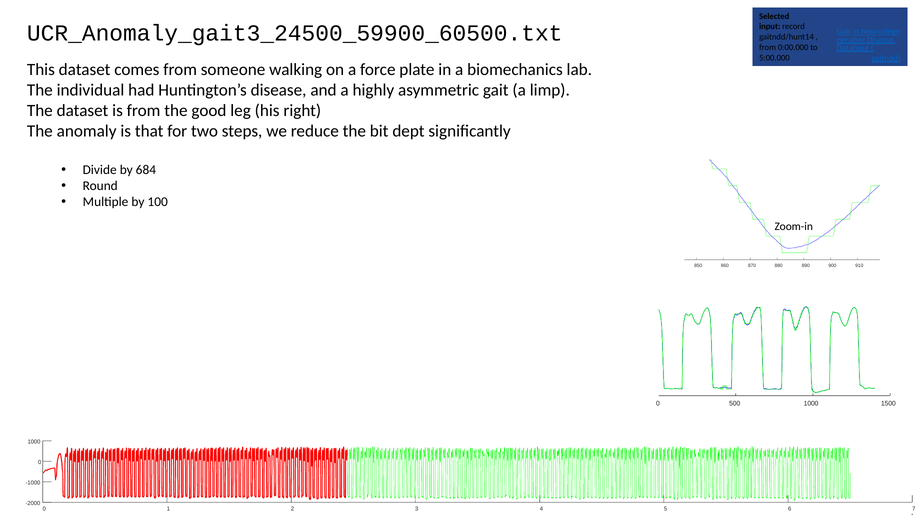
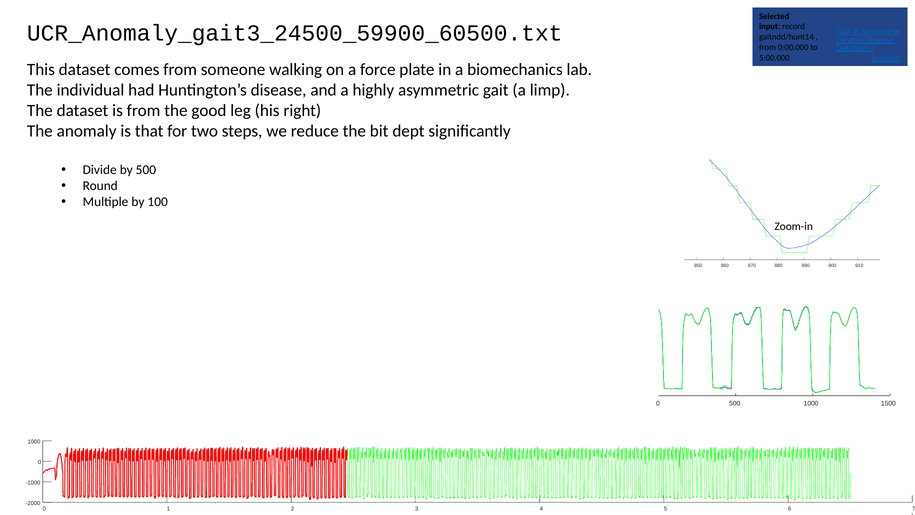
by 684: 684 -> 500 (146, 170)
